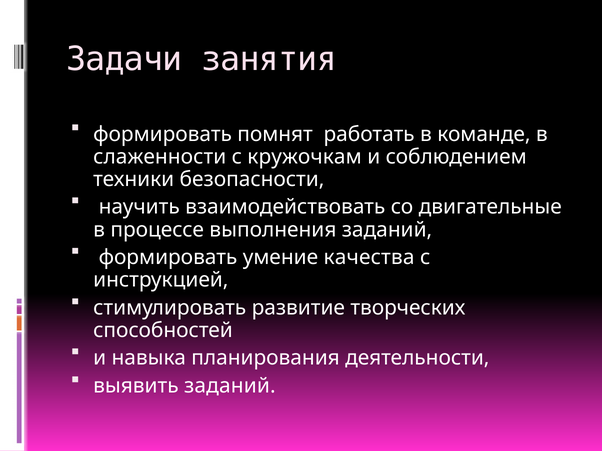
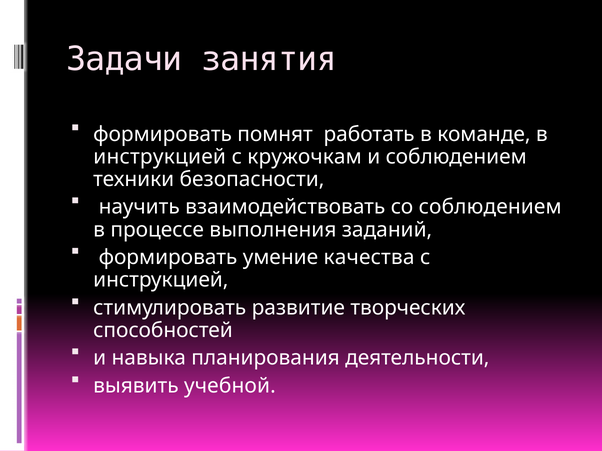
слаженности: слаженности -> инструкцией (160, 157)
со двигательные: двигательные -> соблюдением (490, 207)
выявить заданий: заданий -> учебной (230, 386)
